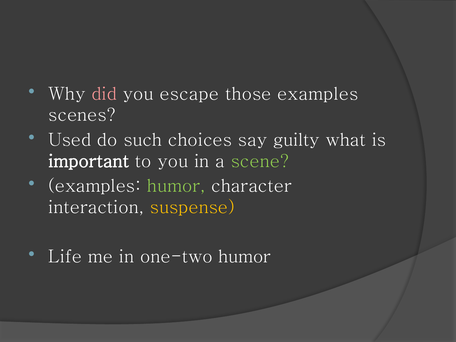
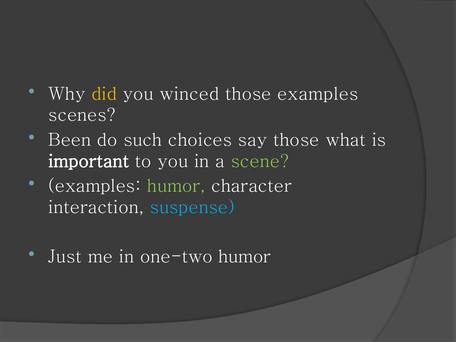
did colour: pink -> yellow (104, 94)
escape: escape -> winced (189, 94)
Used: Used -> Been (70, 140)
say guilty: guilty -> those (296, 140)
suspense colour: yellow -> light blue (192, 207)
Life: Life -> Just (65, 257)
